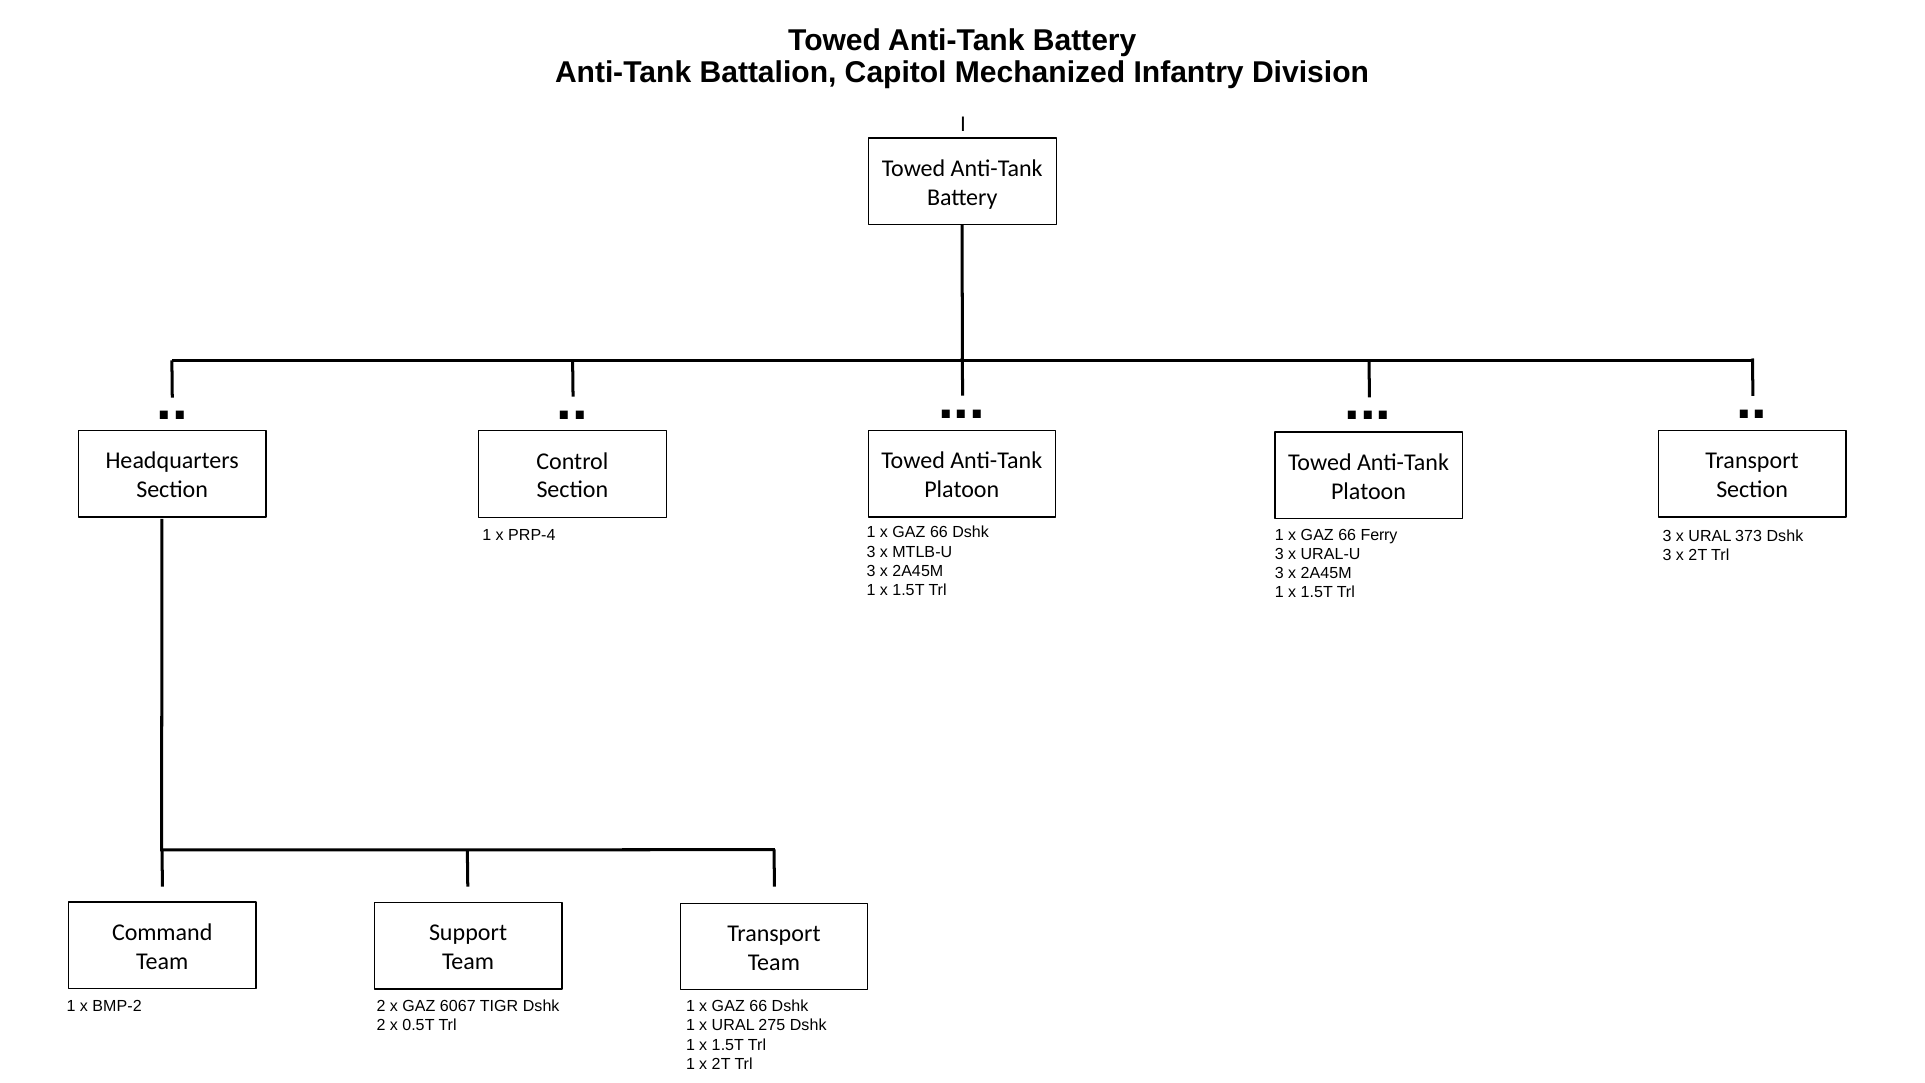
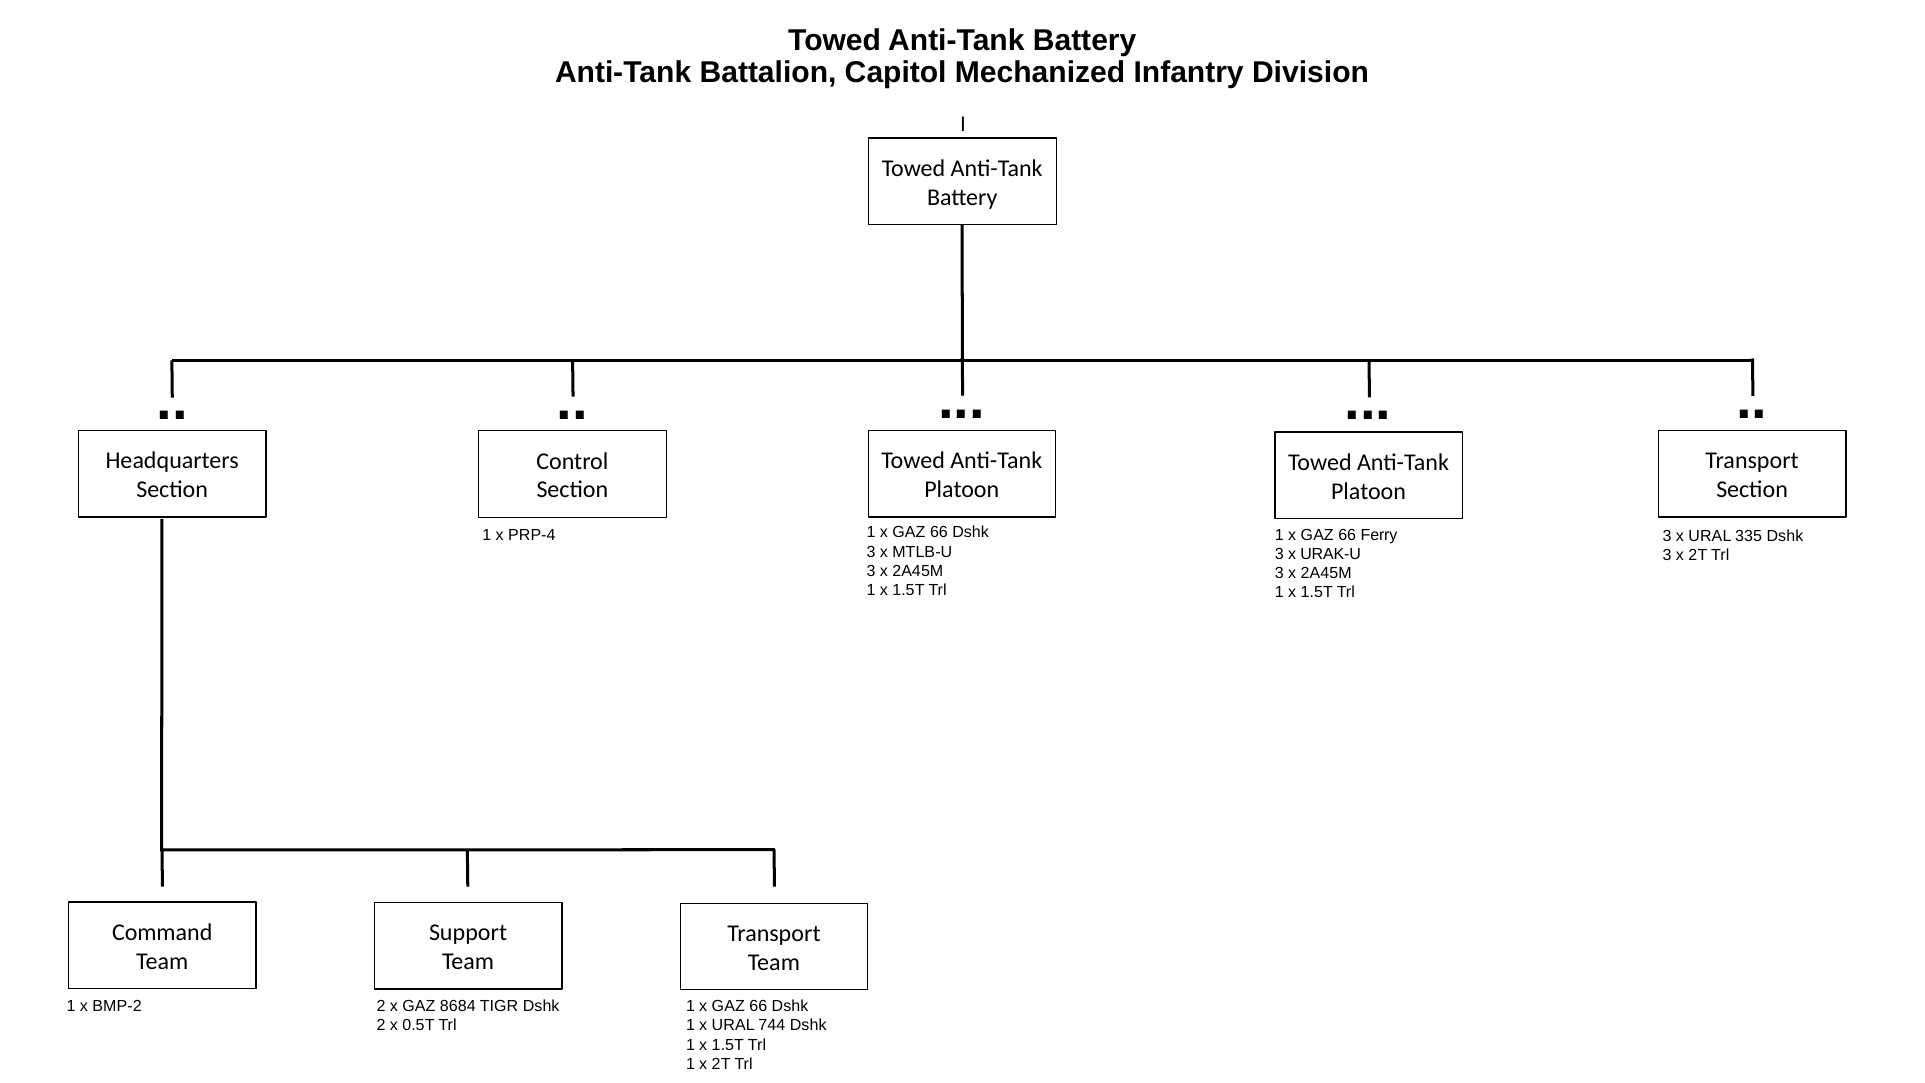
373: 373 -> 335 (1749, 536)
URAL-U: URAL-U -> URAK-U (1331, 554)
6067: 6067 -> 8684 (458, 1006)
275: 275 -> 744 (772, 1026)
